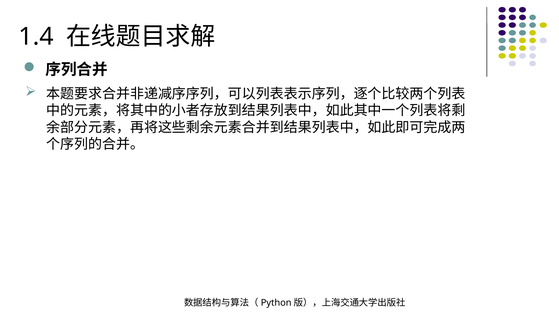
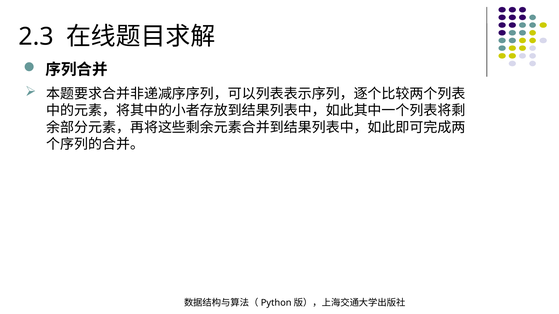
1.4: 1.4 -> 2.3 (36, 37)
